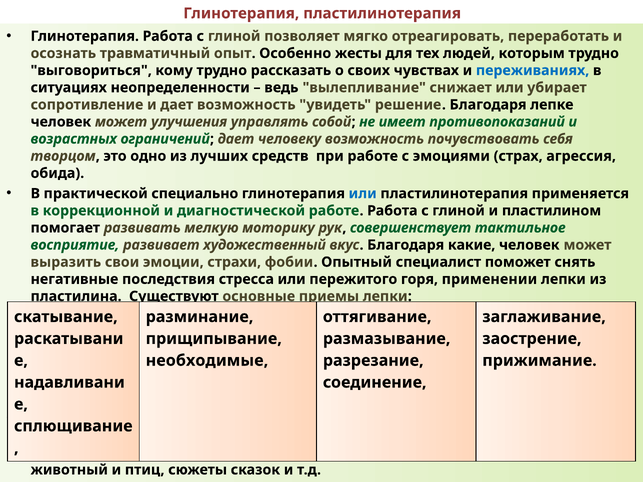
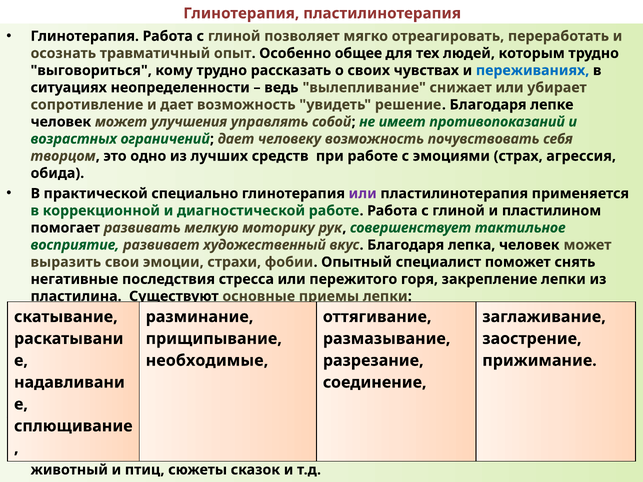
жесты: жесты -> общее (358, 53)
или colour: blue -> purple (363, 194)
какие: какие -> лепка (472, 245)
применении: применении -> закрепление (489, 279)
